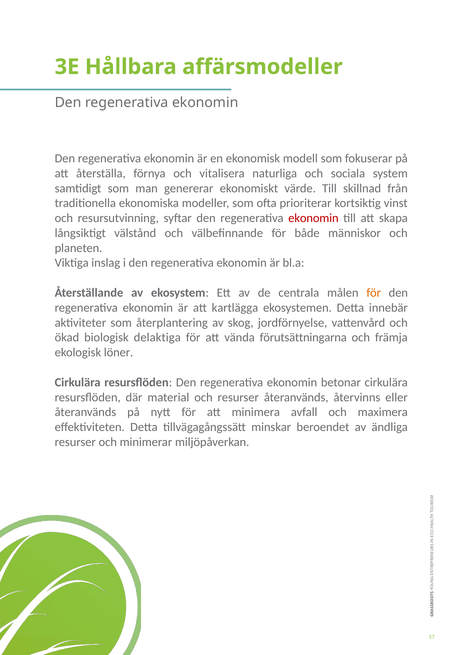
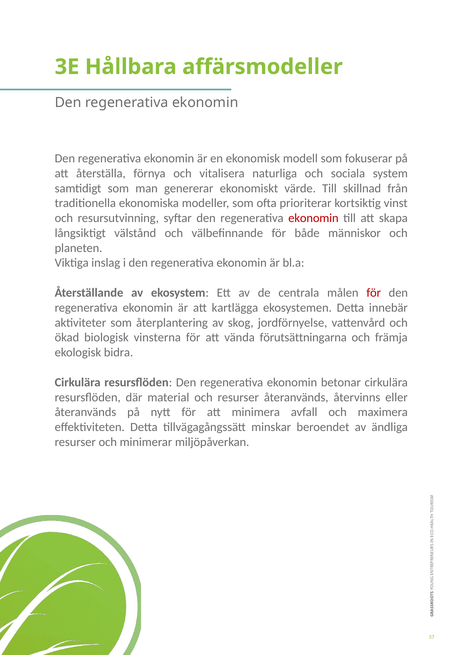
för colour: orange -> red (374, 293)
delaktiga: delaktiga -> vinsterna (157, 337)
löner: löner -> bidra (119, 352)
